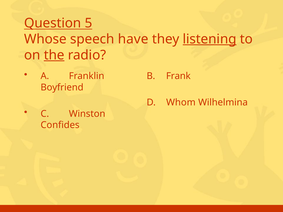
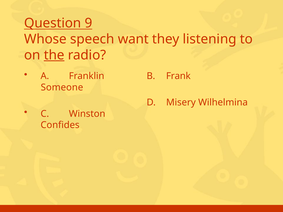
5: 5 -> 9 (88, 23)
have: have -> want (133, 39)
listening underline: present -> none (210, 39)
Boyfriend: Boyfriend -> Someone (62, 87)
Whom: Whom -> Misery (181, 103)
